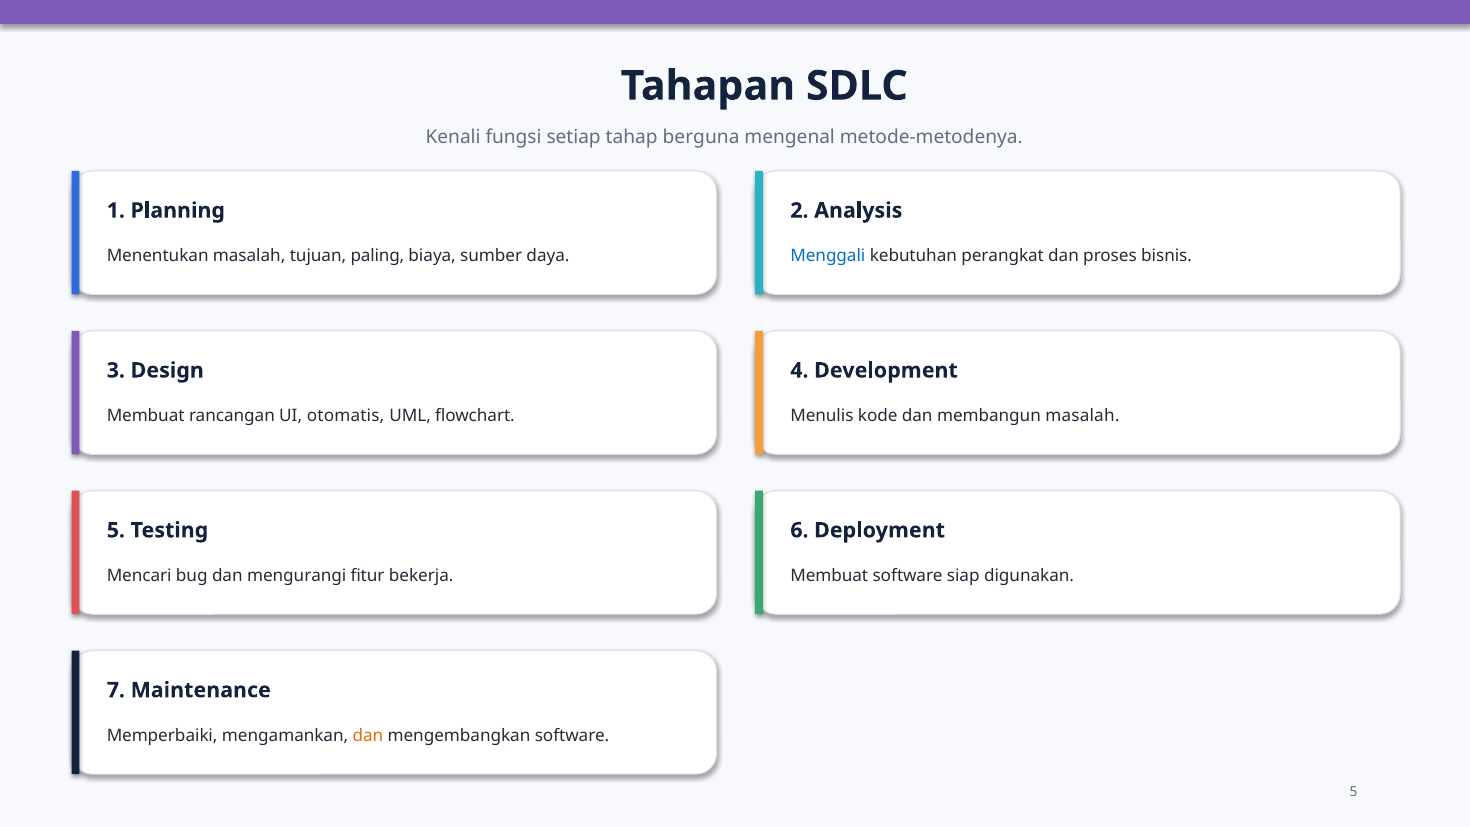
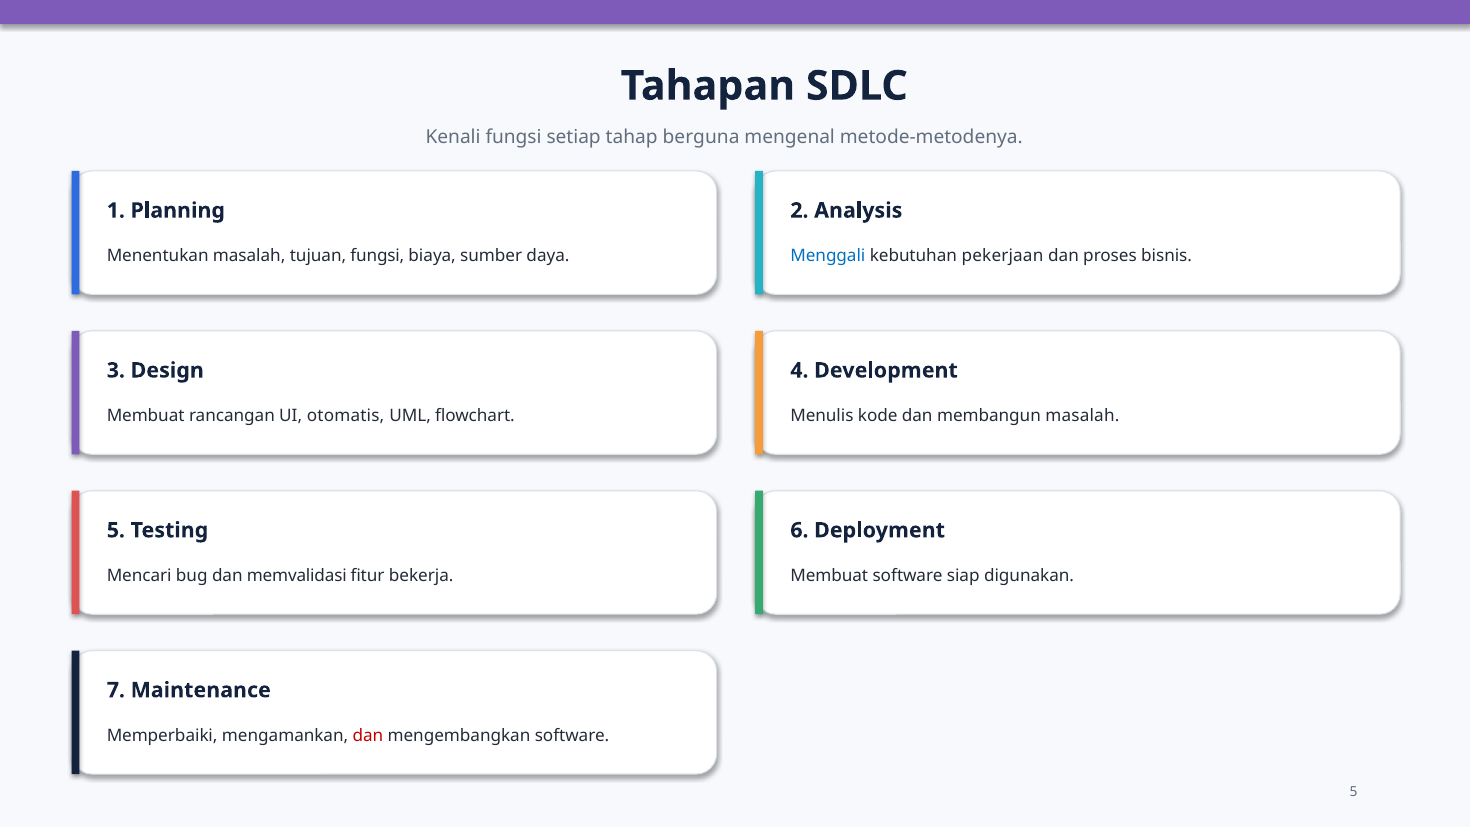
tujuan paling: paling -> fungsi (377, 256)
perangkat: perangkat -> pekerjaan (1002, 256)
mengurangi: mengurangi -> memvalidasi (297, 576)
dan colour: orange -> red (368, 736)
